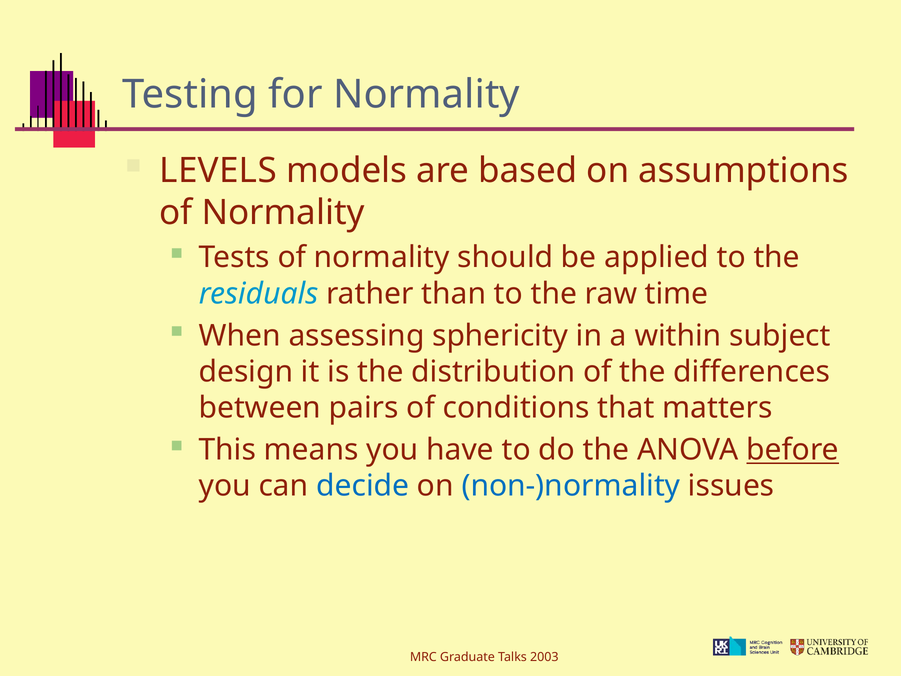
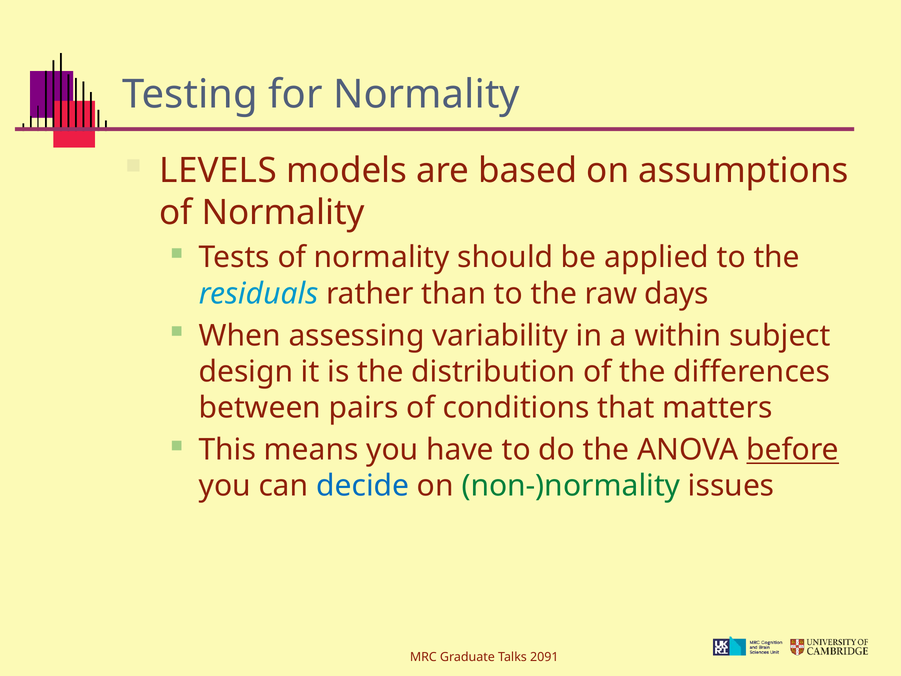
time: time -> days (677, 293)
sphericity: sphericity -> variability (500, 336)
non-)normality colour: blue -> green (571, 486)
2003: 2003 -> 2091 (544, 657)
